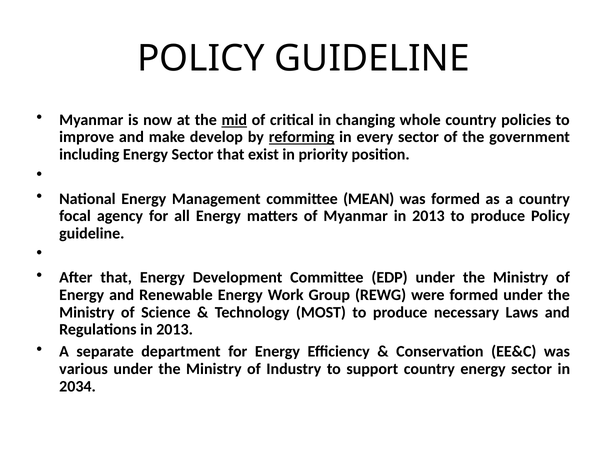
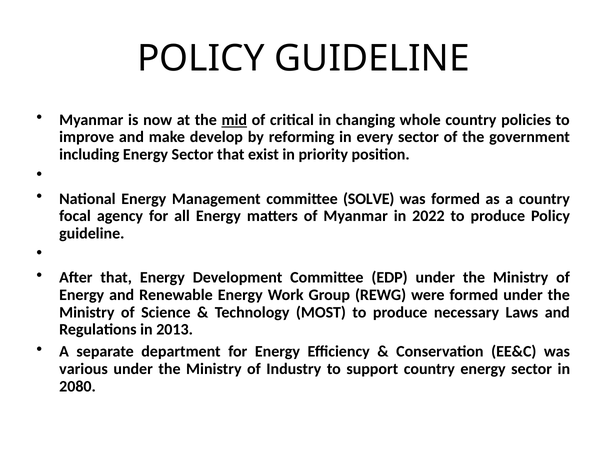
reforming underline: present -> none (302, 137)
MEAN: MEAN -> SOLVE (369, 199)
Myanmar in 2013: 2013 -> 2022 (428, 216)
2034: 2034 -> 2080 (78, 386)
